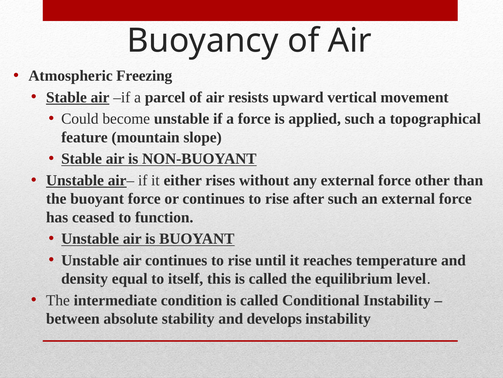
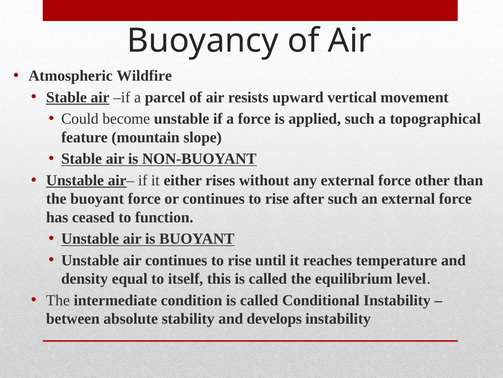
Freezing: Freezing -> Wildfire (144, 76)
